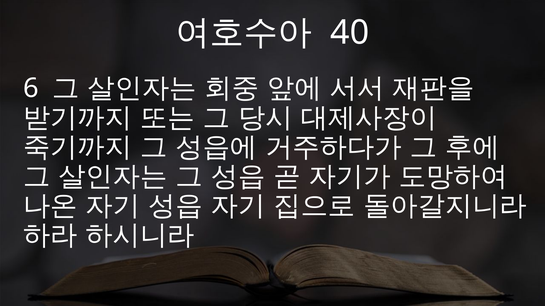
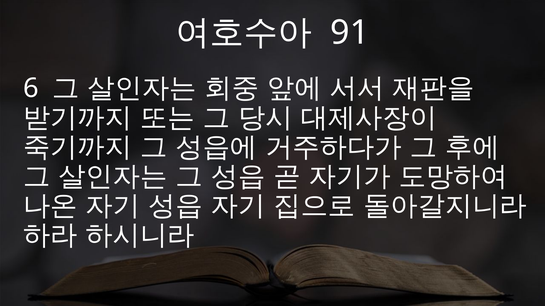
40: 40 -> 91 (350, 33)
